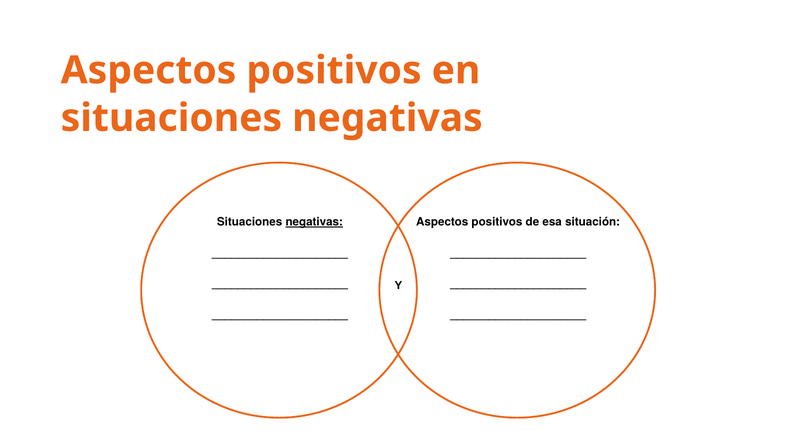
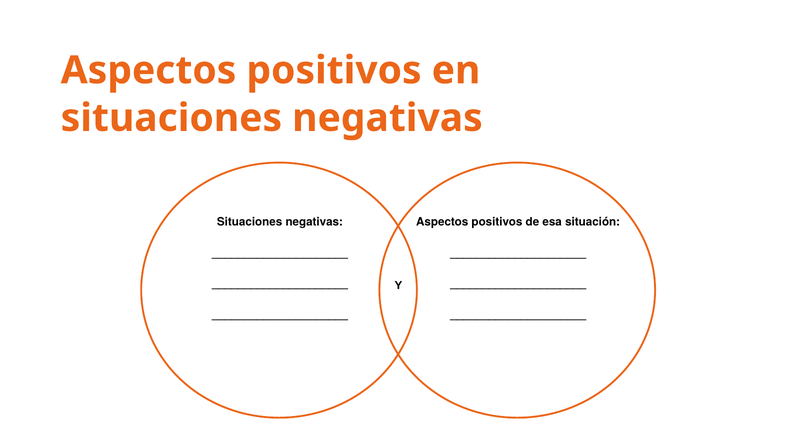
negativas underline: present -> none (314, 222)
